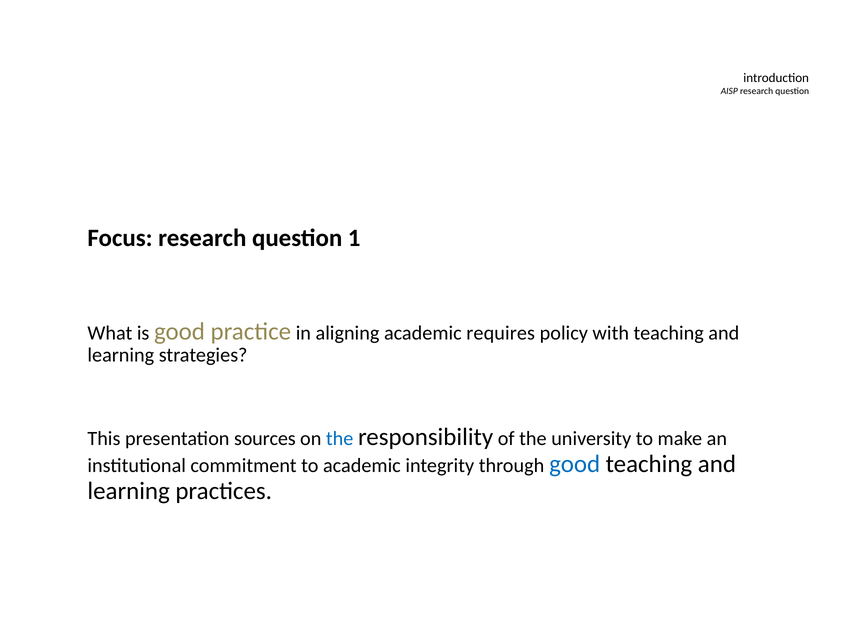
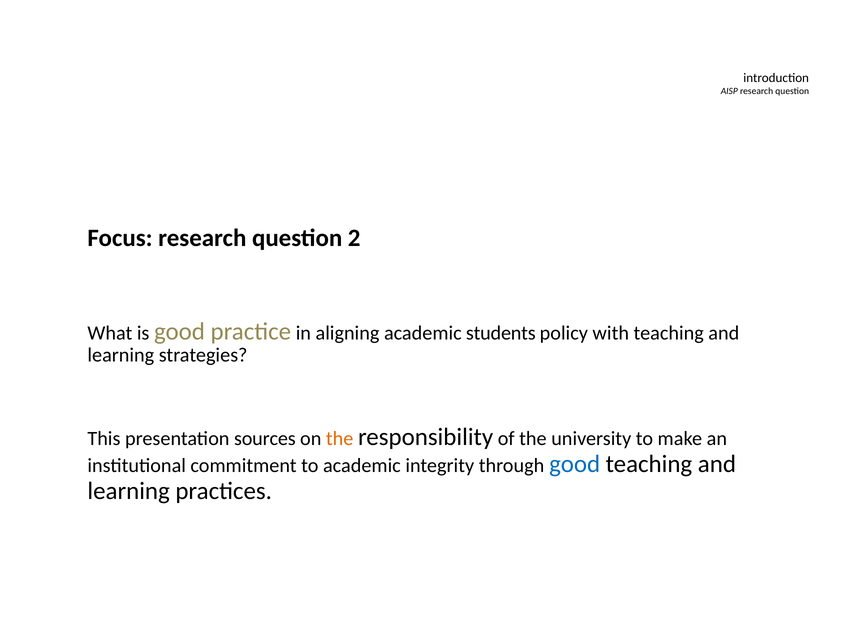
1: 1 -> 2 (354, 238)
requires: requires -> students (501, 333)
the colour: blue -> orange (340, 439)
